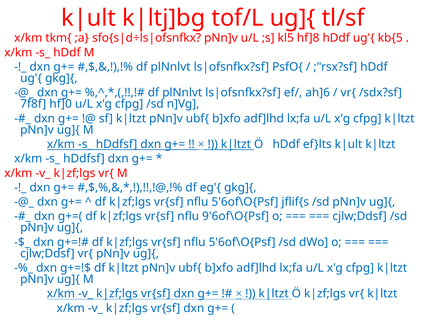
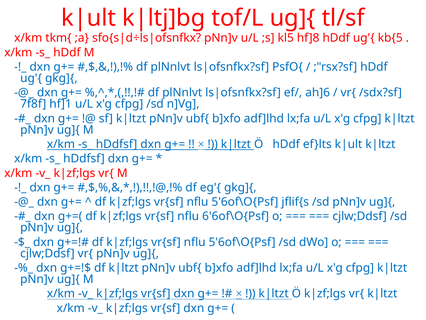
hf]0: hf]0 -> hf]1 (61, 104)
9'6of\O{Psf: 9'6of\O{Psf -> 6'6of\O{Psf (236, 216)
